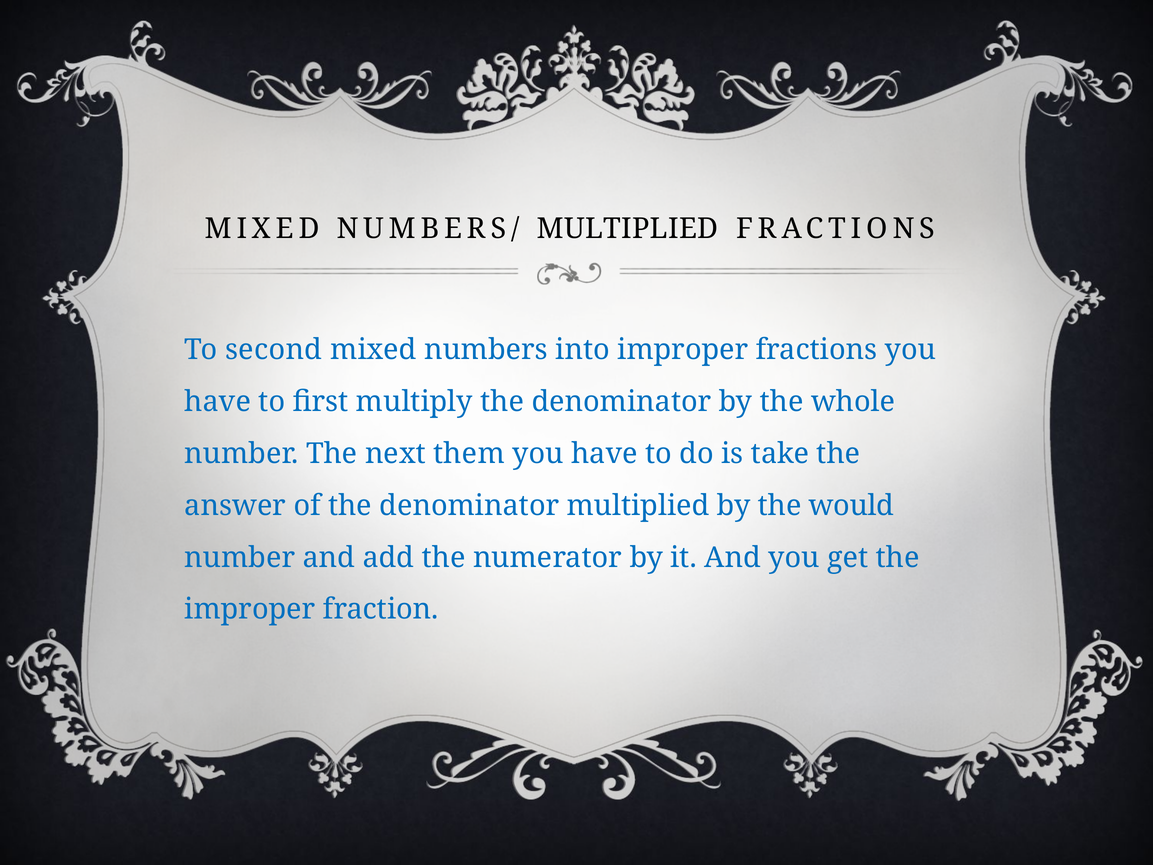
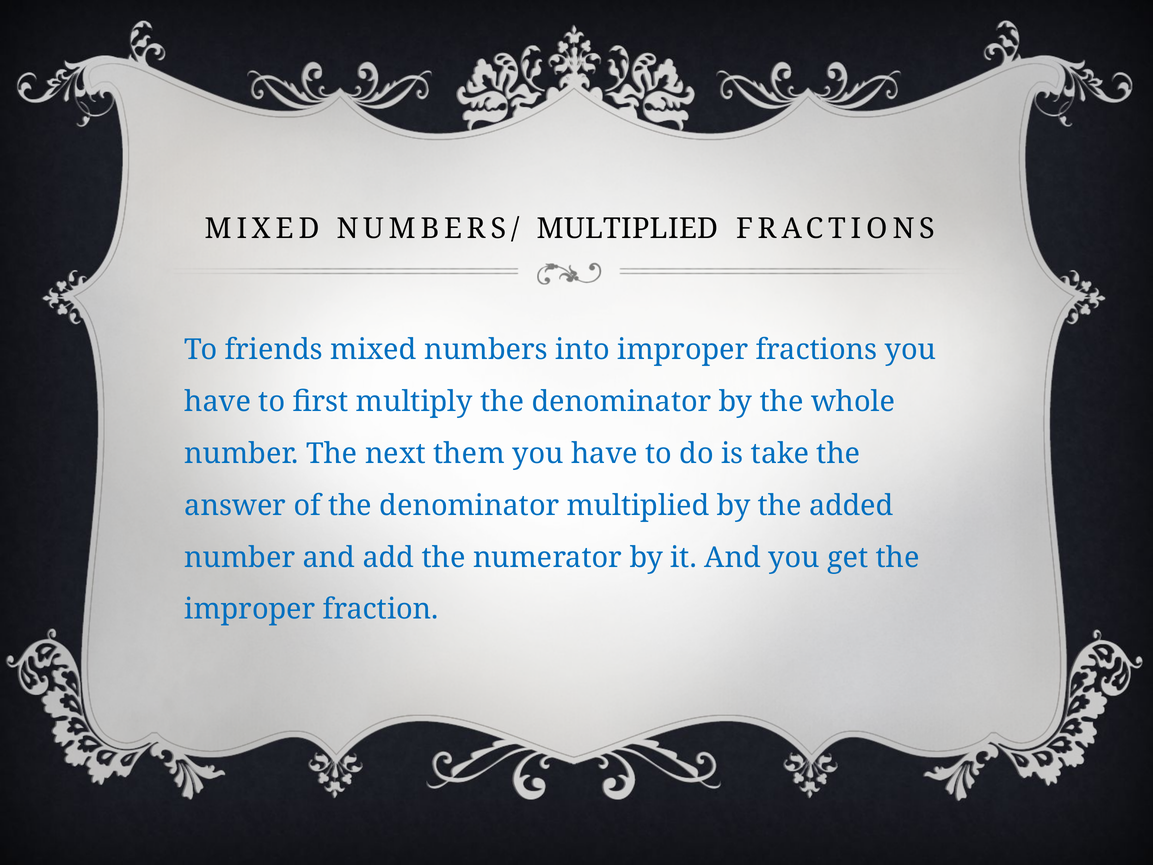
second: second -> friends (274, 350)
would: would -> added (851, 505)
